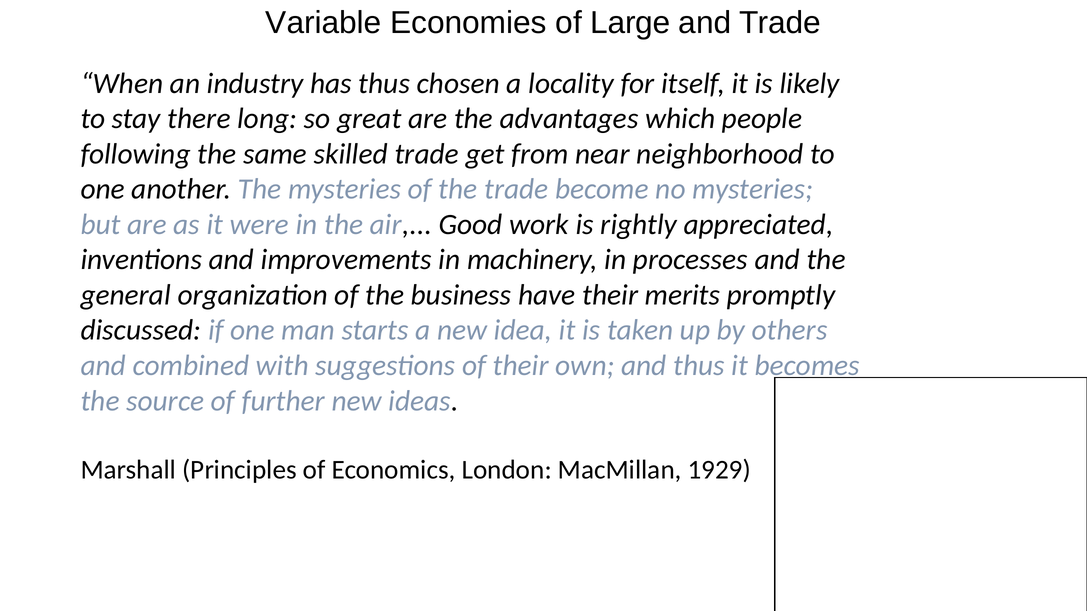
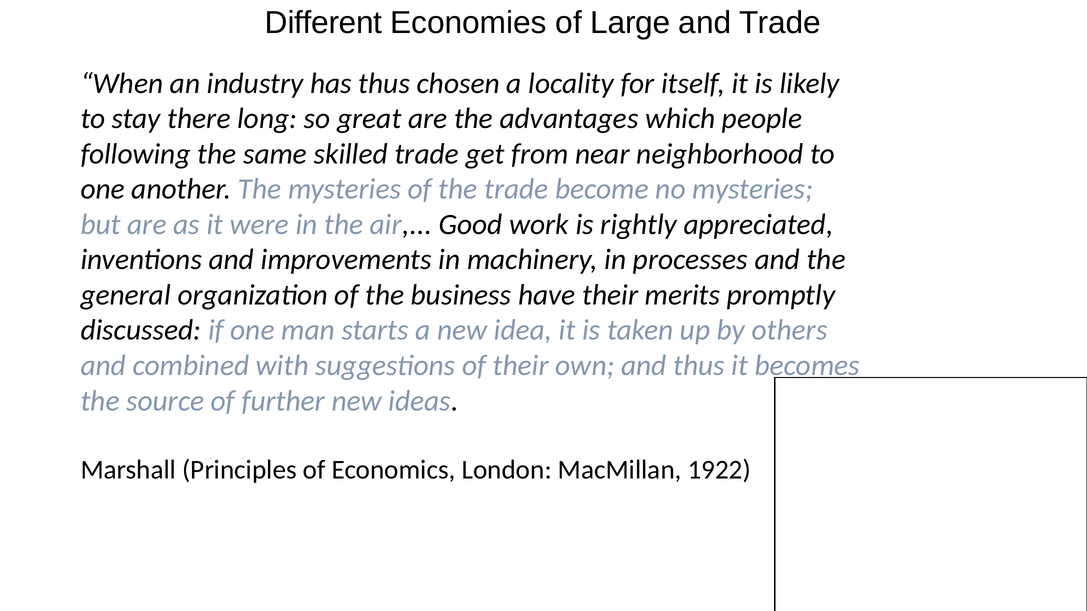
Variable: Variable -> Different (324, 23)
1929: 1929 -> 1922 (719, 470)
